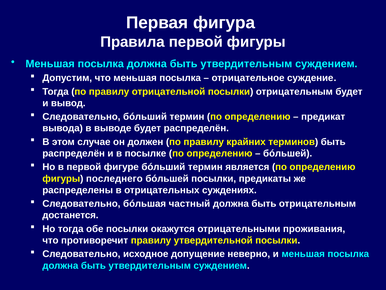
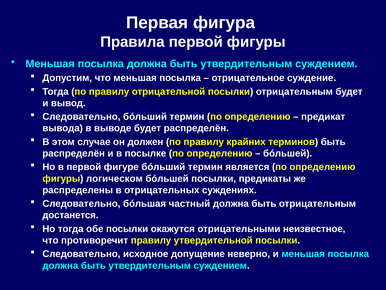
последнего: последнего -> логическом (114, 178)
проживания: проживания -> неизвестное (314, 228)
